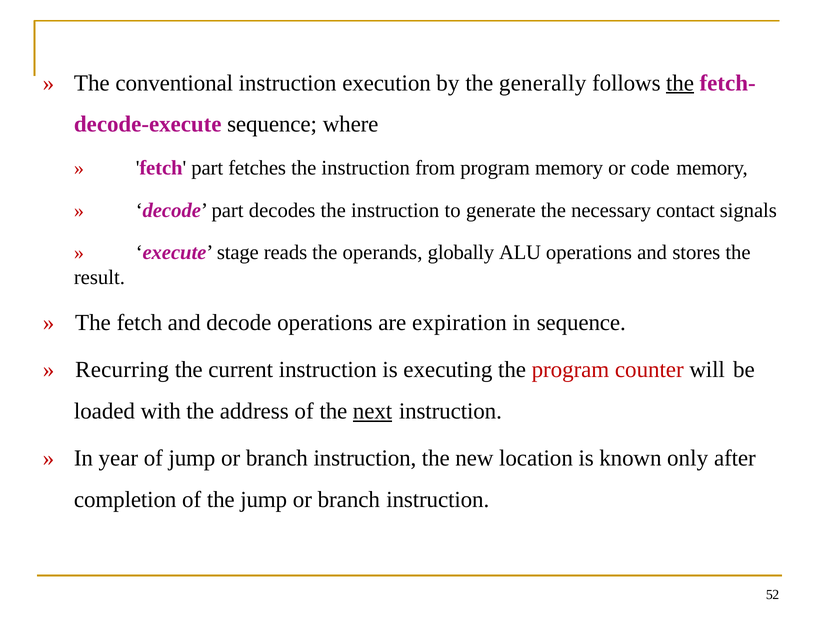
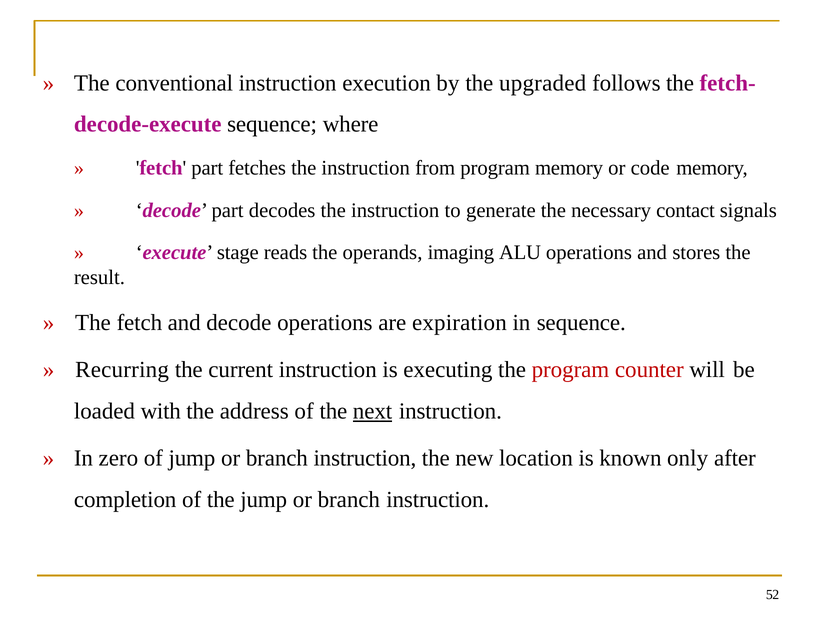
generally: generally -> upgraded (543, 83)
the underline: present -> none (680, 83)
globally: globally -> imaging (461, 253)
year: year -> zero (118, 458)
